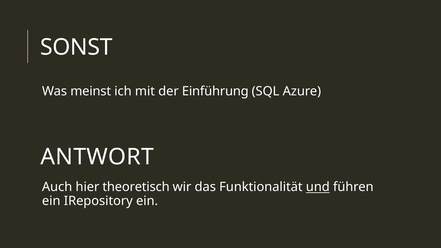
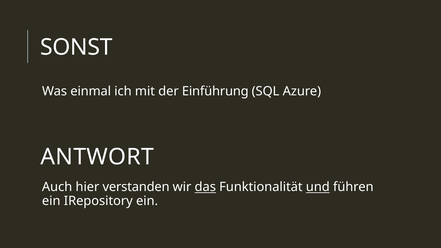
meinst: meinst -> einmal (91, 91)
theoretisch: theoretisch -> verstanden (136, 187)
das underline: none -> present (205, 187)
